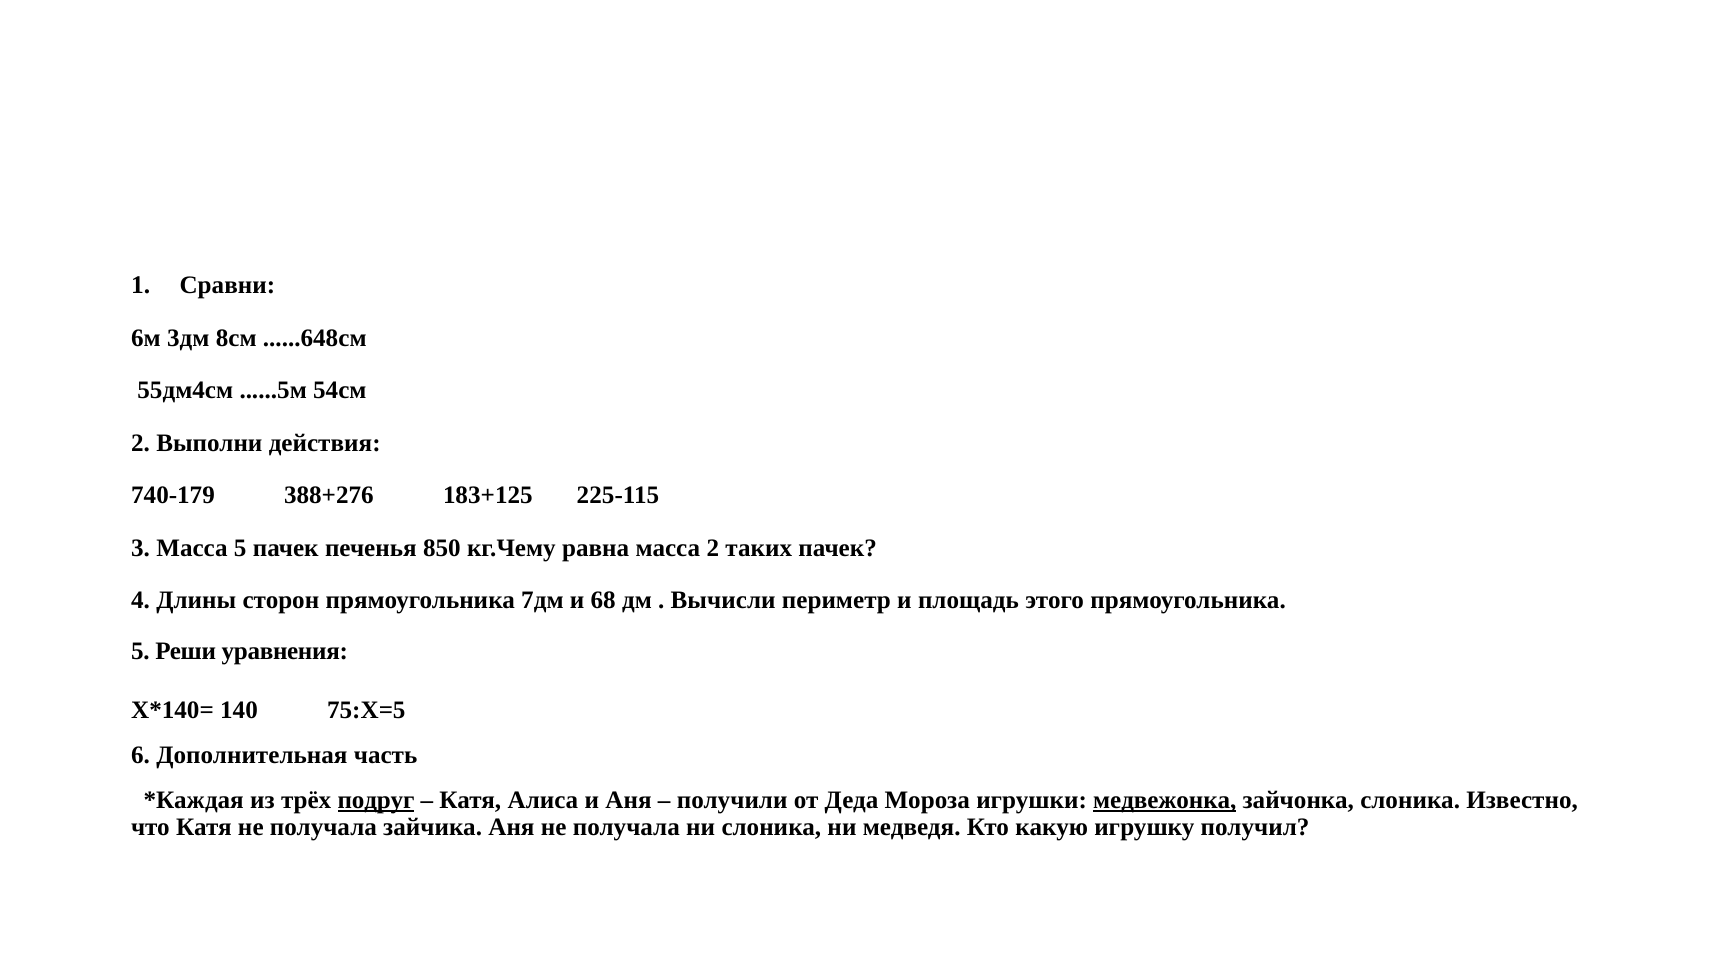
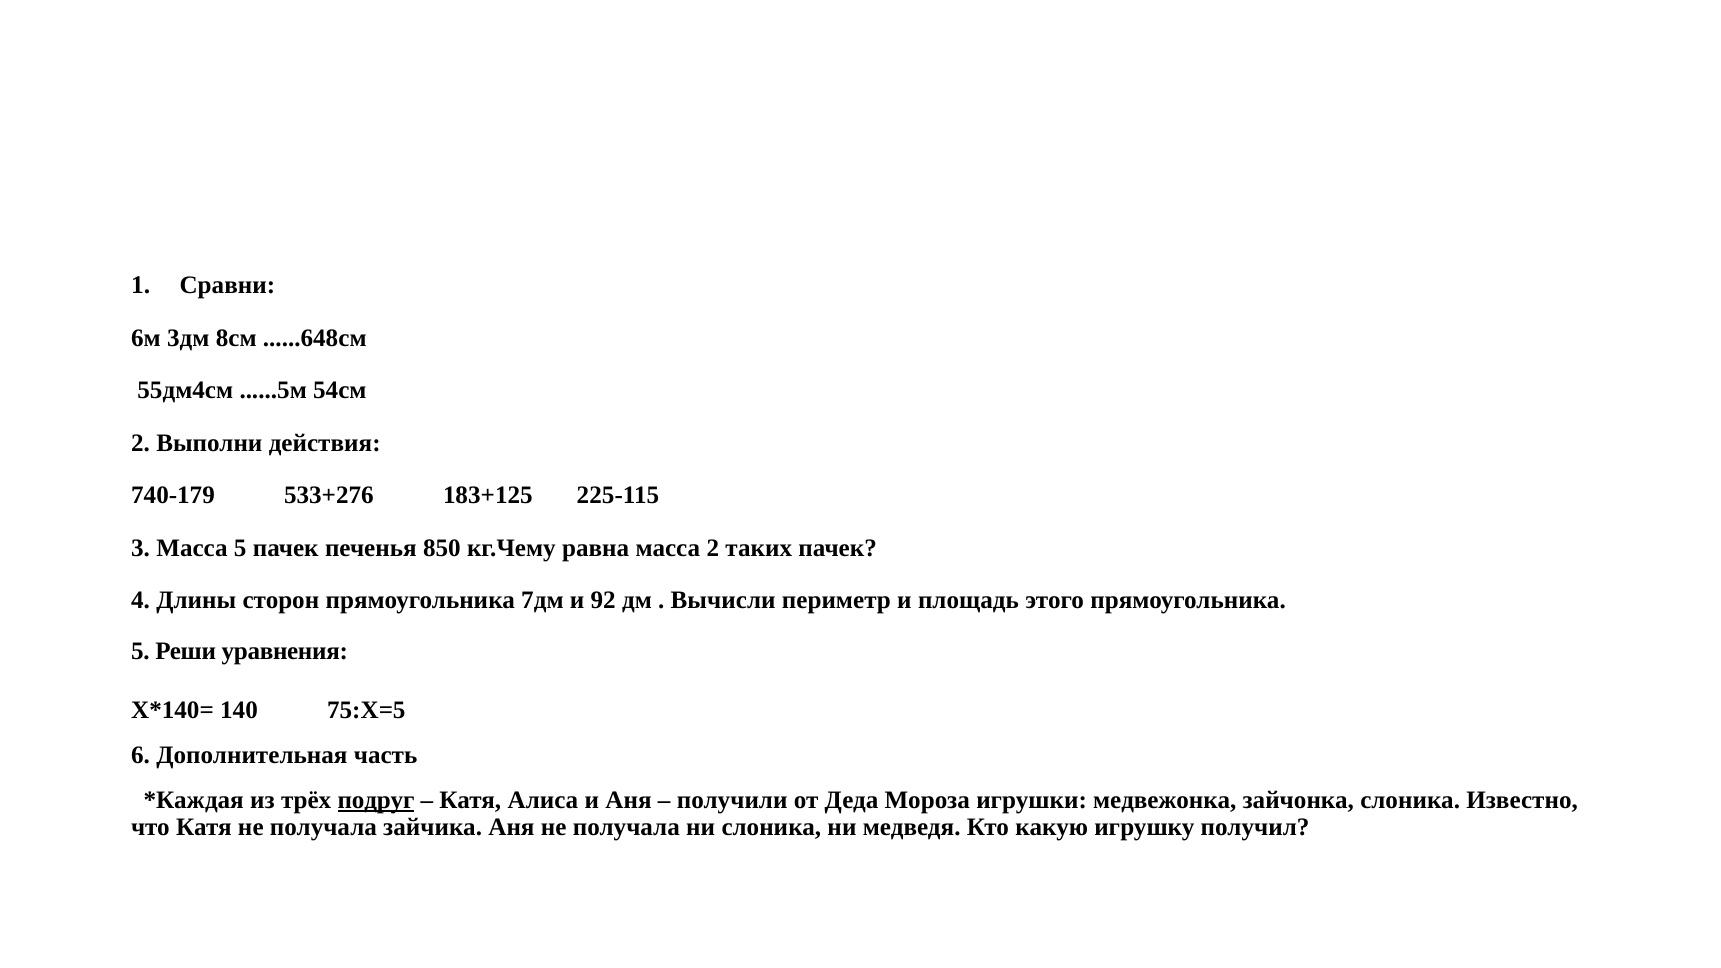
388+276: 388+276 -> 533+276 (329, 496)
68: 68 -> 92 (603, 601)
медвежонка underline: present -> none (1165, 800)
